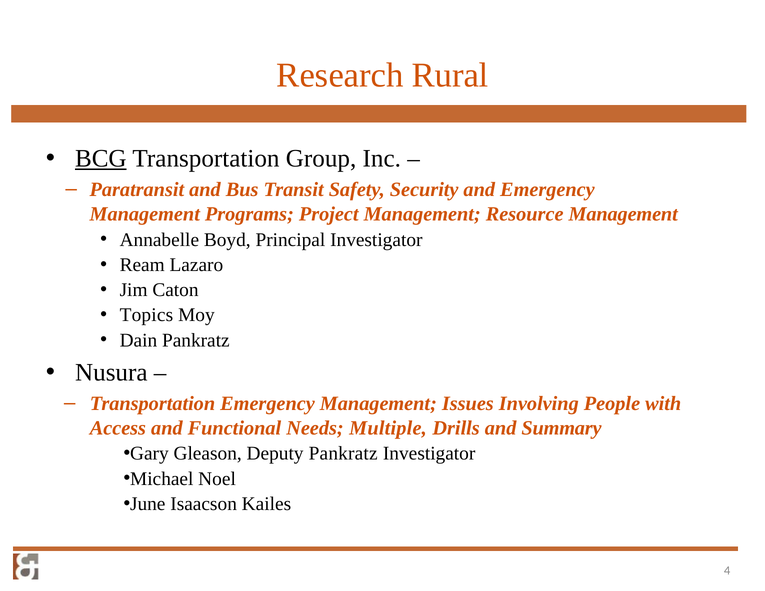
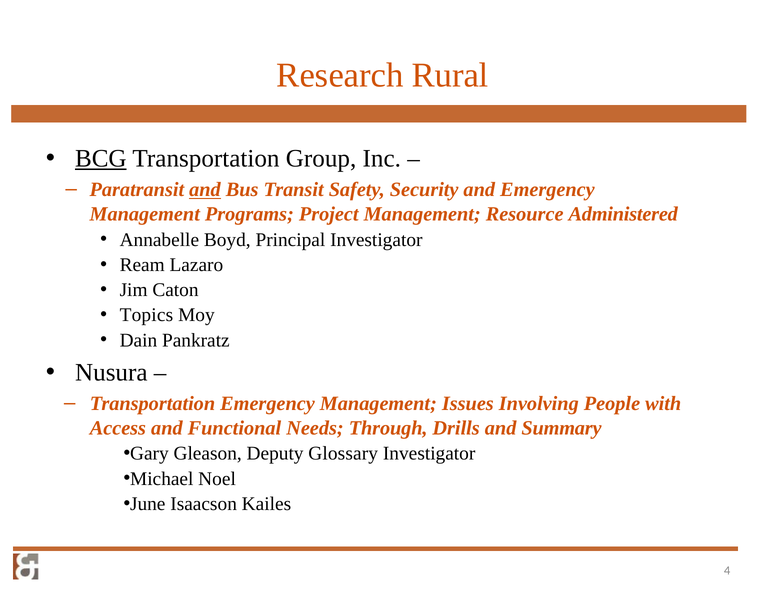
and underline: none -> present (205, 190)
Resource Management: Management -> Administered (623, 214)
Multiple: Multiple -> Through (388, 428)
Deputy Pankratz: Pankratz -> Glossary (343, 454)
